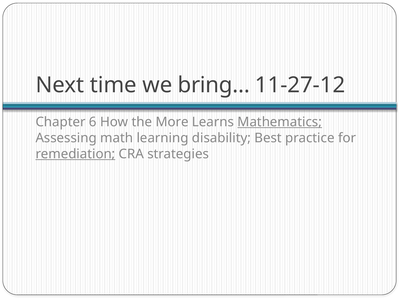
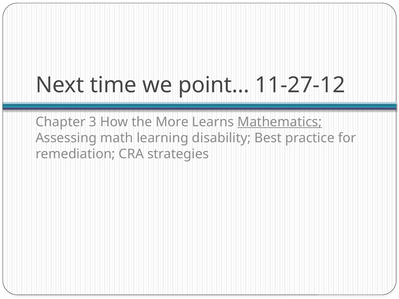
bring…: bring… -> point… (214, 85)
6: 6 -> 3 (93, 122)
remediation underline: present -> none (75, 154)
